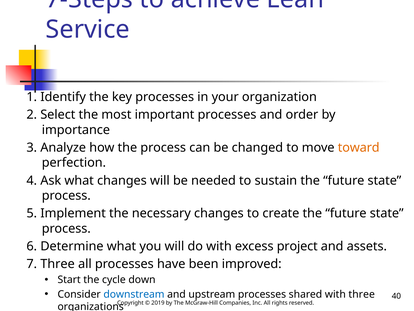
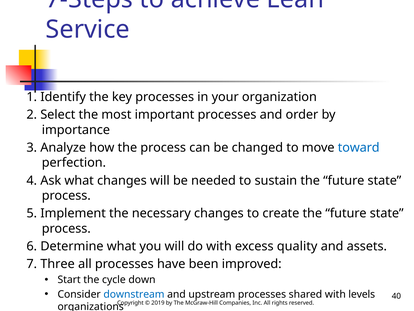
toward colour: orange -> blue (359, 147)
project: project -> quality (297, 246)
with three: three -> levels (362, 294)
